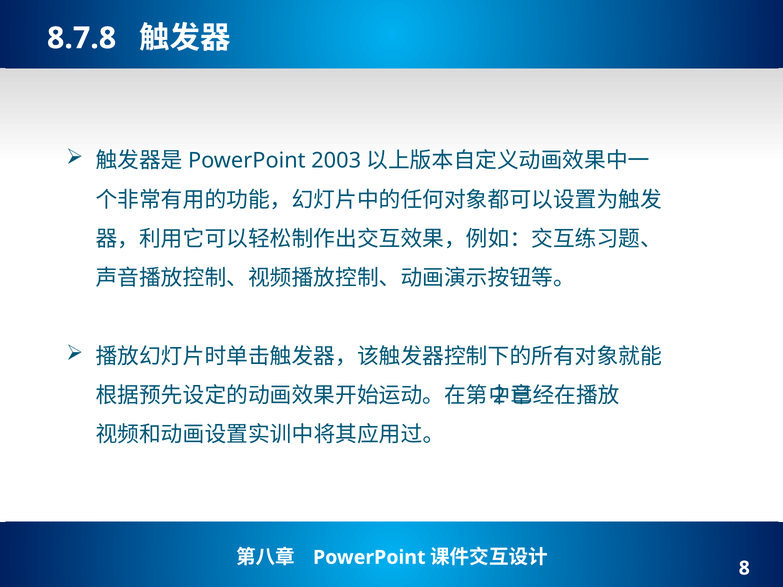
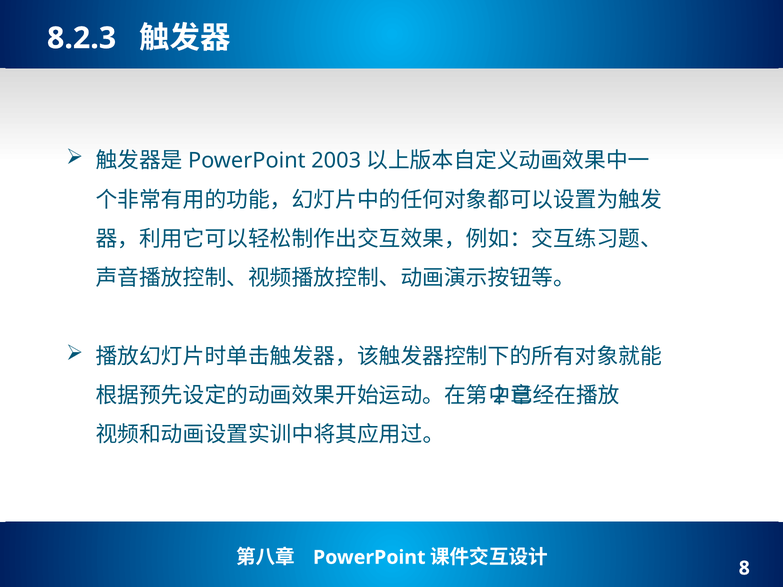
8.7.8: 8.7.8 -> 8.2.3 (82, 38)
